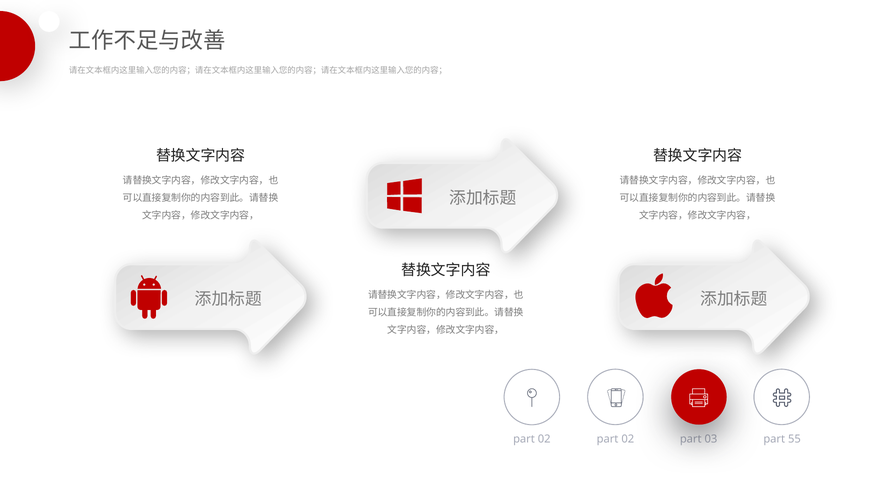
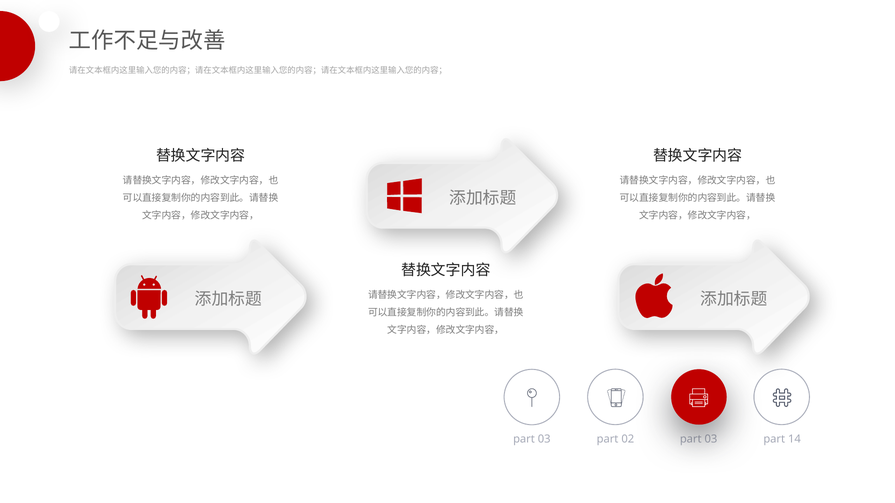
02: 02 -> 03 (544, 439)
55: 55 -> 14 (794, 440)
